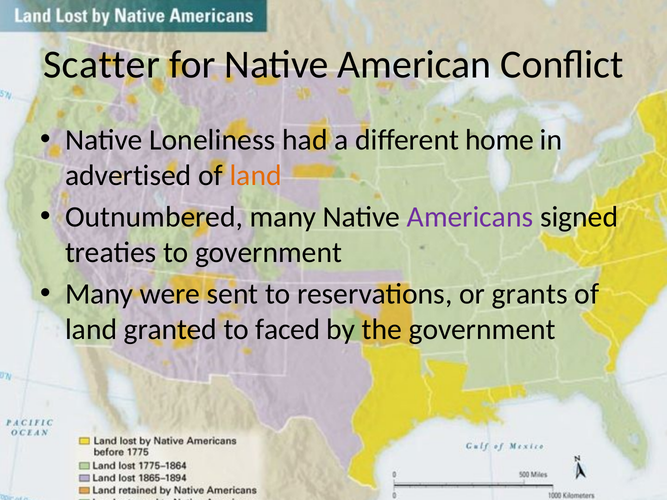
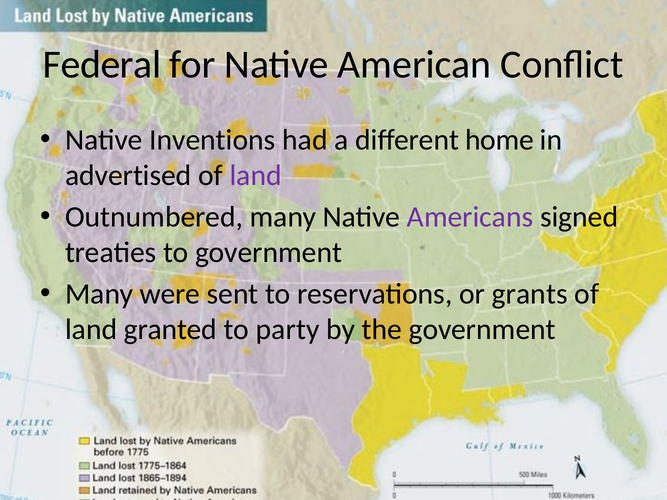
Scatter: Scatter -> Federal (102, 65)
Loneliness: Loneliness -> Inventions (212, 140)
land colour: orange -> purple (256, 176)
faced: faced -> party (288, 330)
